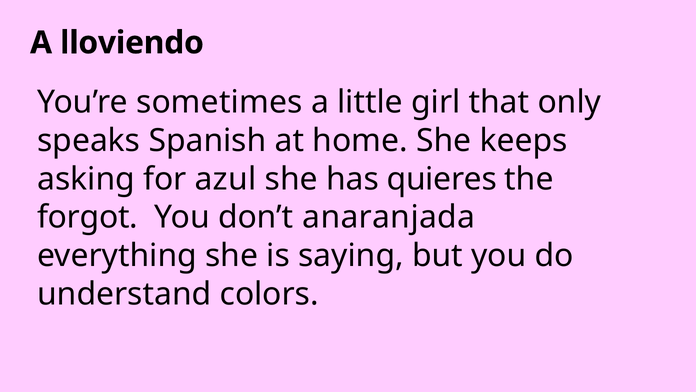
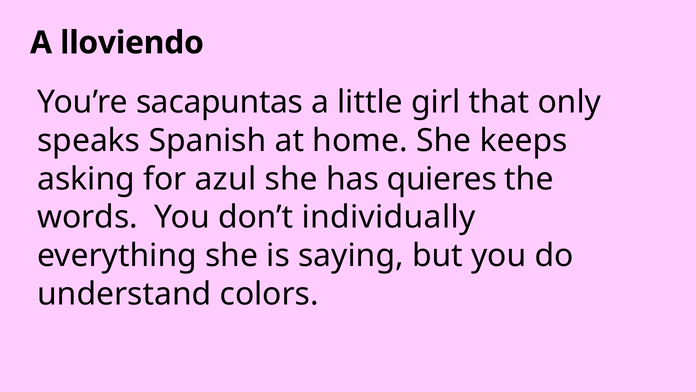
sometimes: sometimes -> sacapuntas (220, 102)
forgot: forgot -> words (87, 217)
anaranjada: anaranjada -> individually (389, 217)
